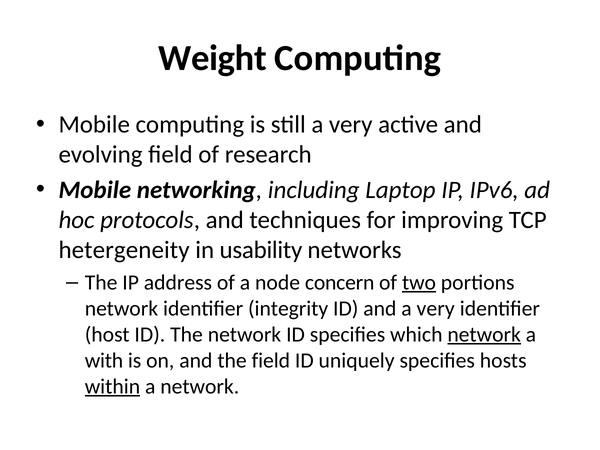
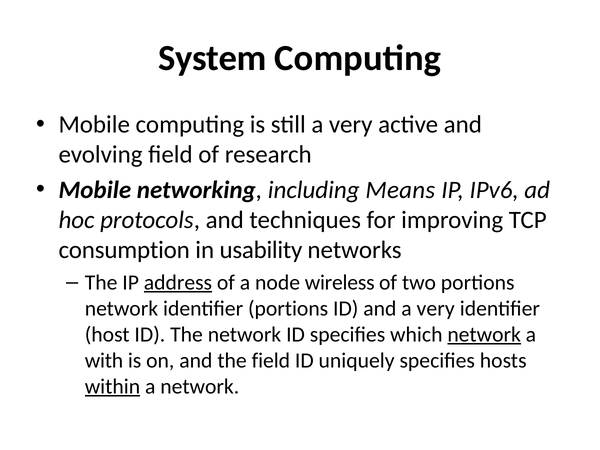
Weight: Weight -> System (212, 58)
Laptop: Laptop -> Means (400, 190)
hetergeneity: hetergeneity -> consumption (124, 250)
address underline: none -> present (178, 283)
concern: concern -> wireless (340, 283)
two underline: present -> none (419, 283)
identifier integrity: integrity -> portions (288, 309)
